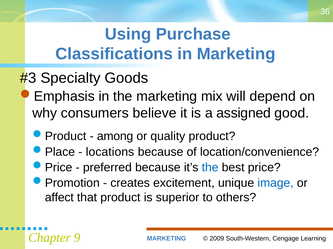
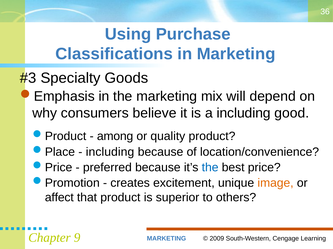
a assigned: assigned -> including (244, 113)
locations: locations -> including (110, 152)
image colour: blue -> orange (276, 184)
